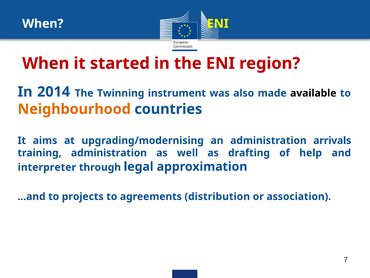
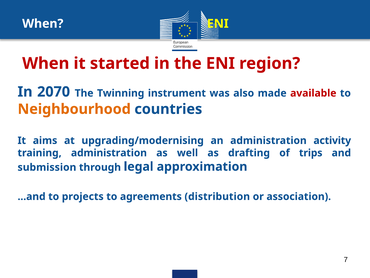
2014: 2014 -> 2070 (54, 92)
available colour: black -> red (313, 93)
arrivals: arrivals -> activity (332, 140)
help: help -> trips (311, 153)
interpreter: interpreter -> submission (47, 167)
